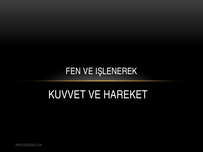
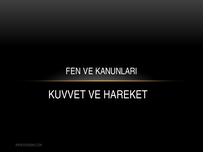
IŞLENEREK: IŞLENEREK -> KANUNLARI (116, 71)
